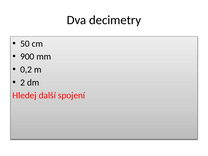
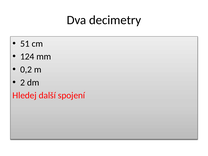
50: 50 -> 51 (25, 44)
900: 900 -> 124 (27, 57)
